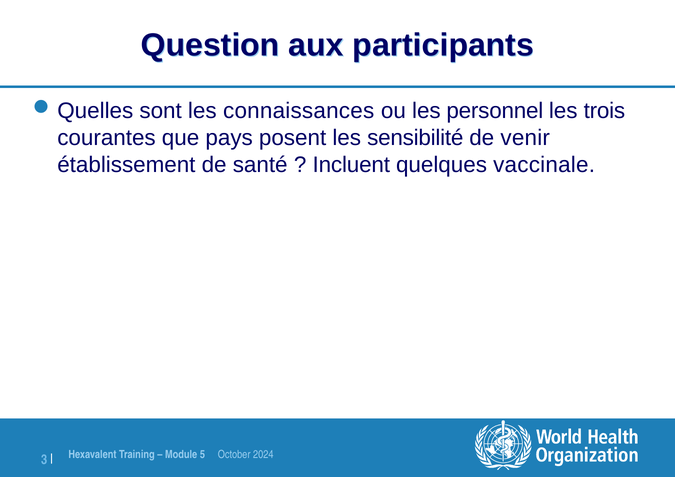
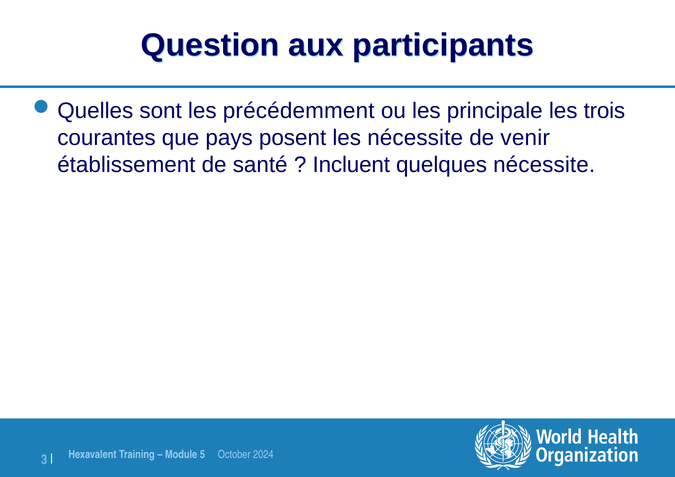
connaissances: connaissances -> précédemment (299, 111)
personnel: personnel -> principale (495, 111)
les sensibilité: sensibilité -> nécessite (415, 138)
quelques vaccinale: vaccinale -> nécessite (544, 165)
